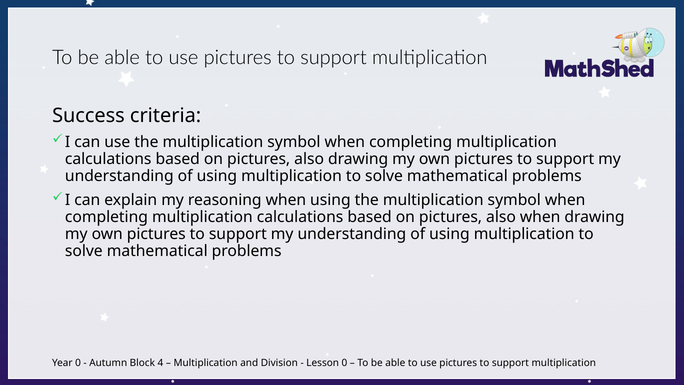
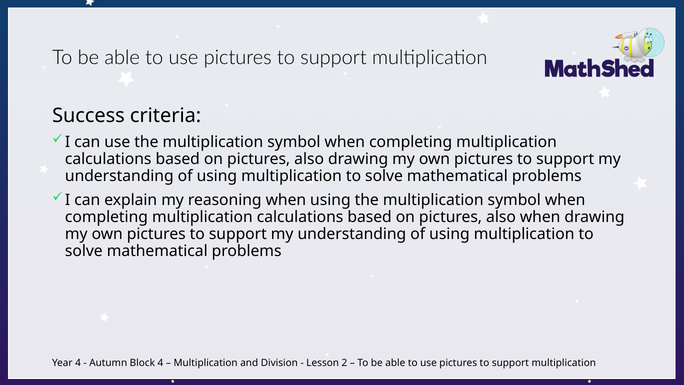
Year 0: 0 -> 4 (78, 363)
Lesson 0: 0 -> 2 (344, 363)
